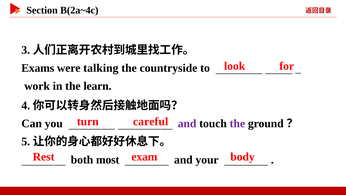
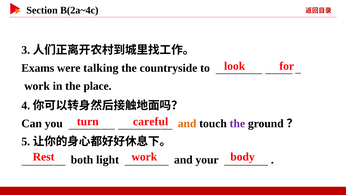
learn: learn -> place (97, 86)
and colour: purple -> orange (187, 123)
exam: exam -> work (144, 156)
most: most -> light (108, 159)
